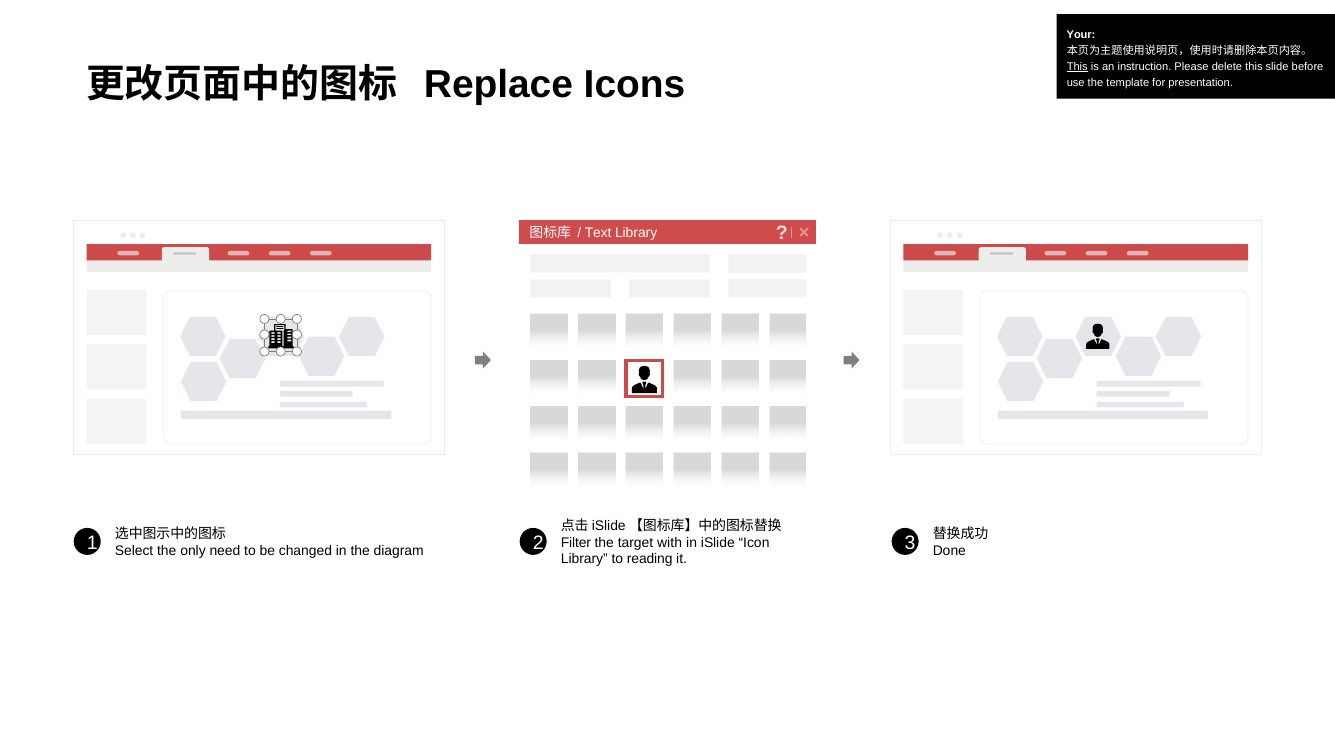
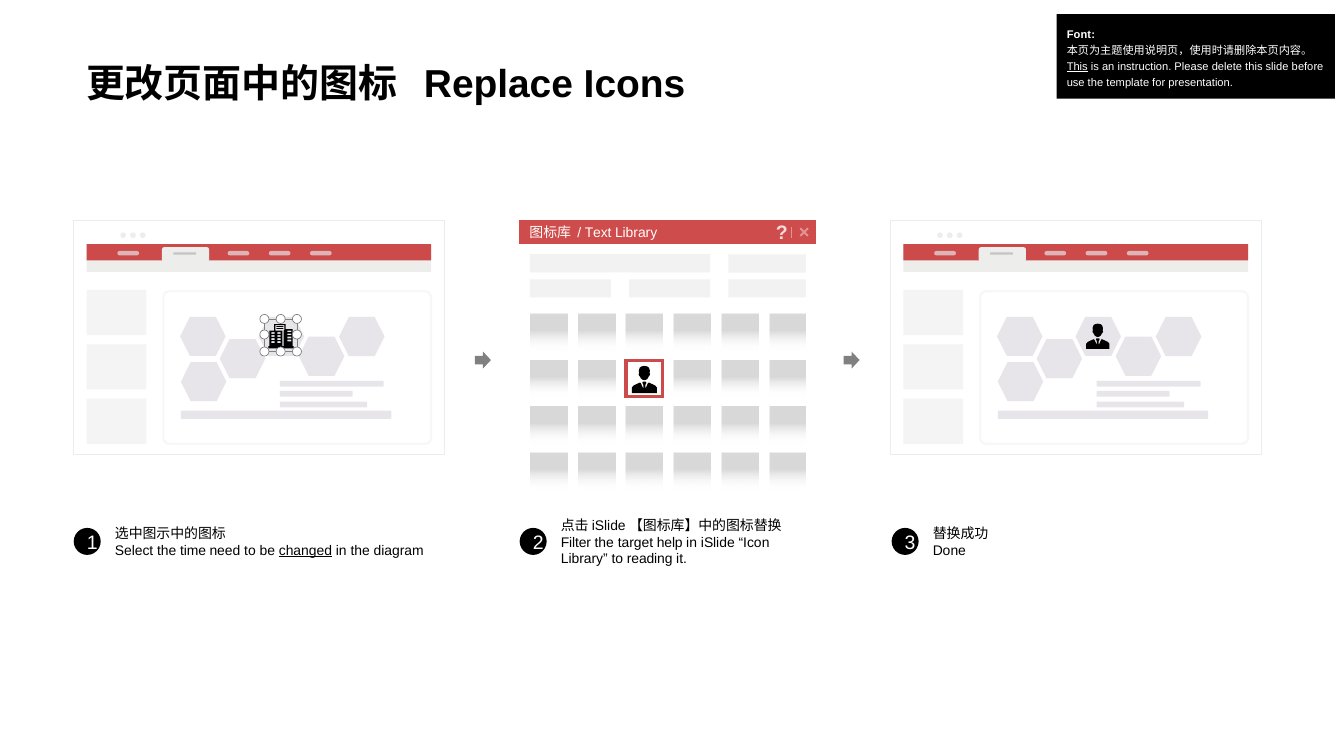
Your: Your -> Font (1081, 34)
with: with -> help (670, 542)
only: only -> time (193, 551)
changed underline: none -> present (305, 551)
